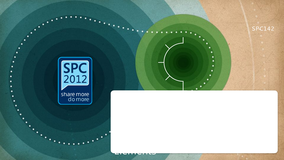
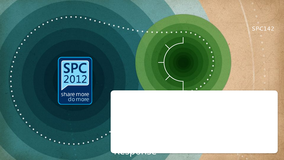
Elements: Elements -> Response (135, 151)
